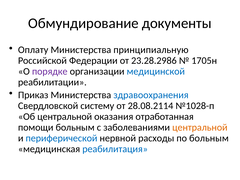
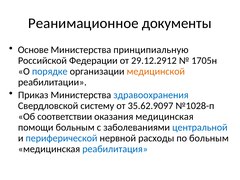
Обмундирование: Обмундирование -> Реанимационное (83, 23)
Оплату: Оплату -> Основе (33, 50)
23.28.2986: 23.28.2986 -> 29.12.2912 (154, 61)
порядке colour: purple -> blue (50, 71)
медицинской colour: blue -> orange (156, 71)
28.08.2114: 28.08.2114 -> 35.62.9097 (151, 106)
Об центральной: центральной -> соответствии (65, 117)
оказания отработанная: отработанная -> медицинская (165, 117)
центральной colour: orange -> blue (200, 127)
